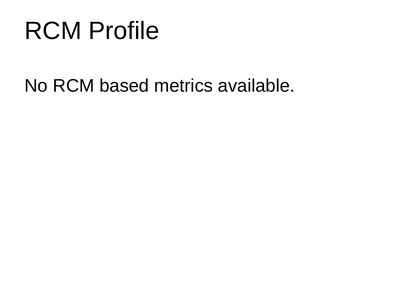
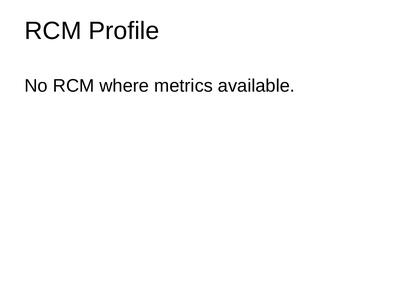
based: based -> where (124, 86)
